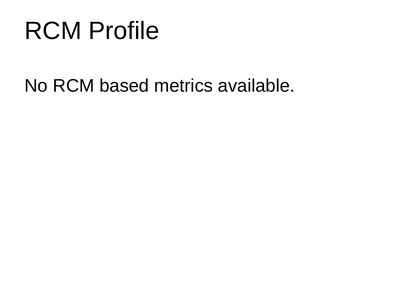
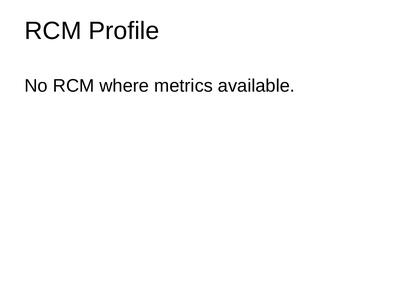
based: based -> where (124, 86)
